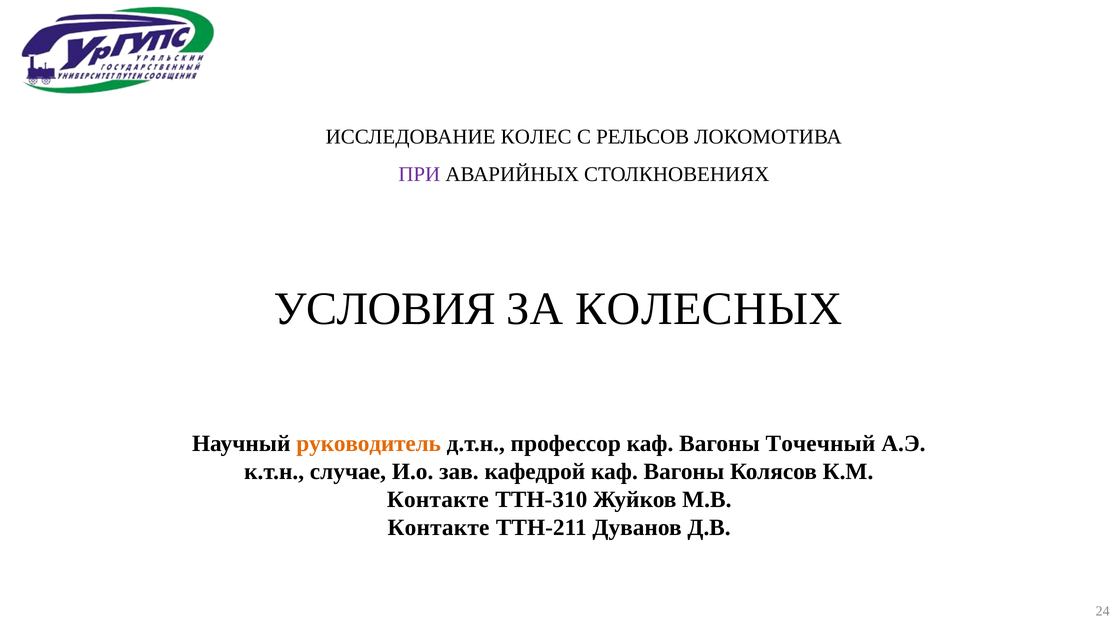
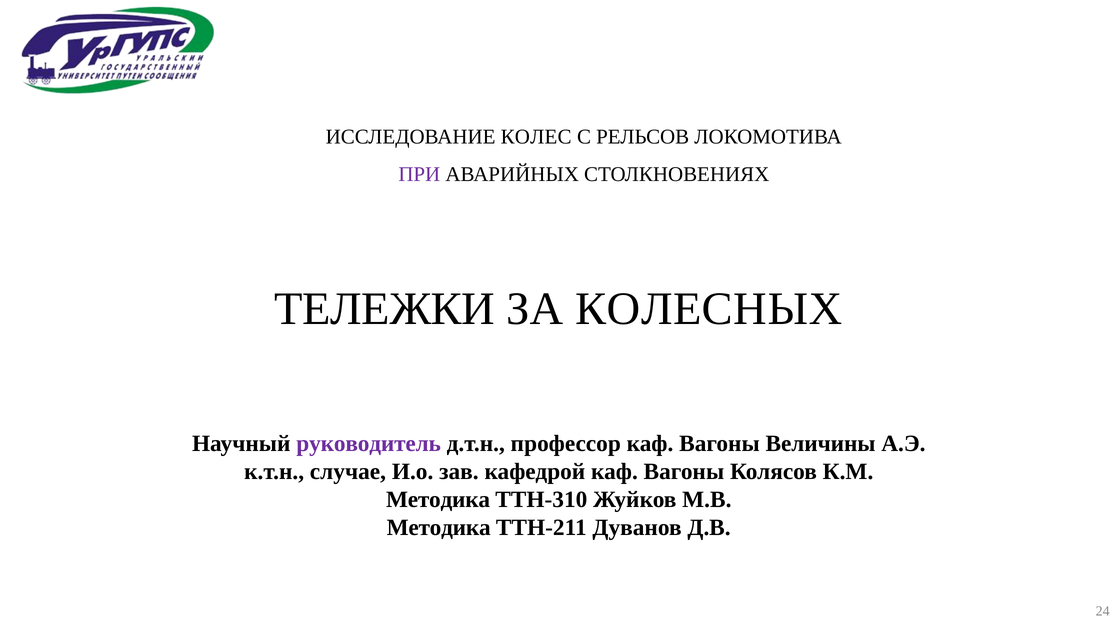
УСЛОВИЯ: УСЛОВИЯ -> ТЕЛЕЖКИ (385, 309)
руководитель colour: orange -> purple (369, 443)
Точечный: Точечный -> Величины (821, 443)
Контакте: Контакте -> Методика (438, 499)
Контакте: Контакте -> Методика (439, 527)
